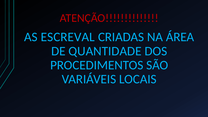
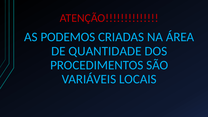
ESCREVAL: ESCREVAL -> PODEMOS (68, 37)
